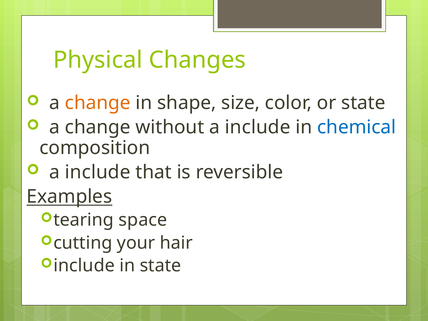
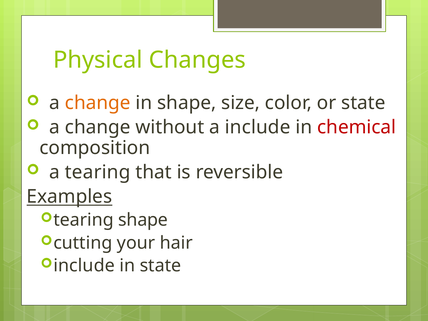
chemical colour: blue -> red (357, 127)
include: include -> tearing (98, 172)
tearing space: space -> shape (143, 220)
